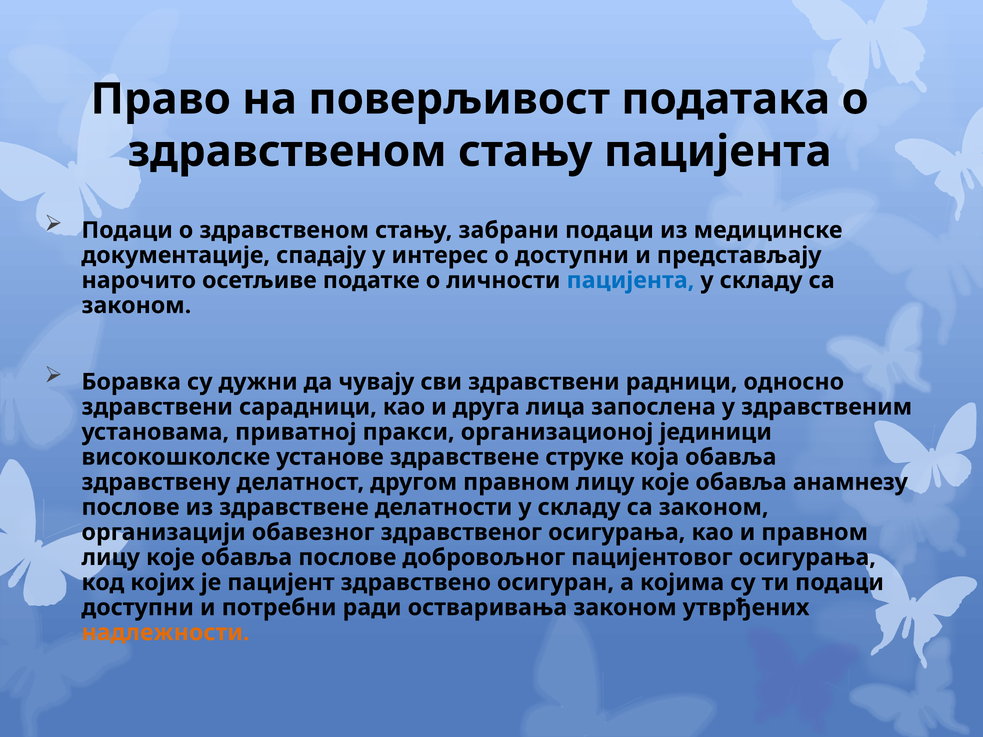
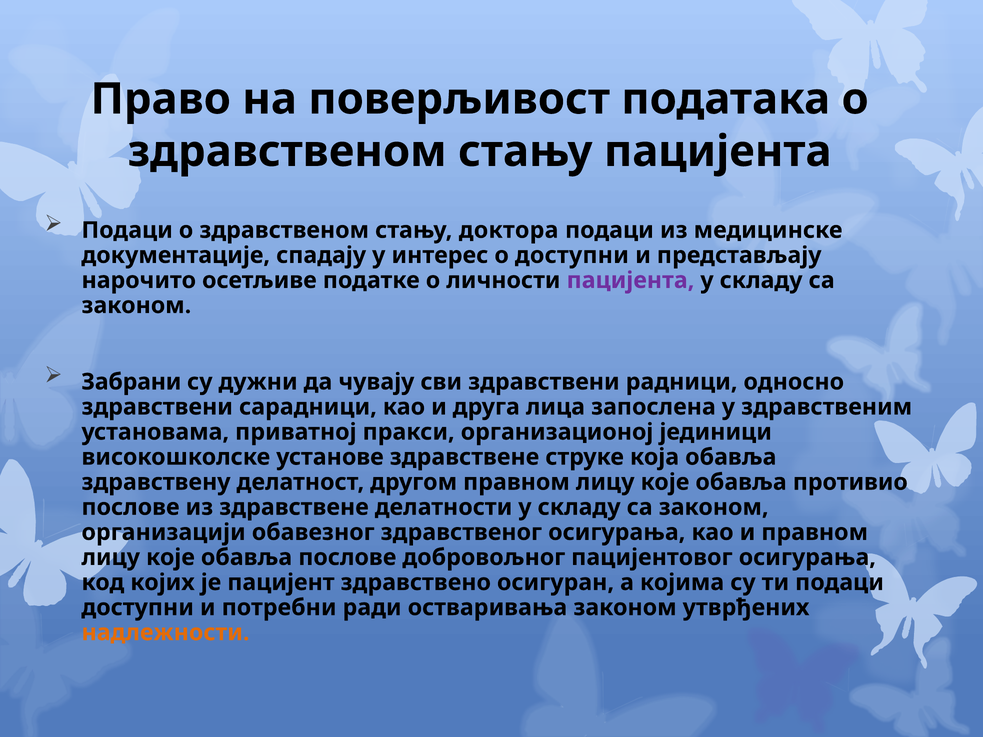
забрани: забрани -> доктора (509, 230)
пацијента colour: blue -> purple (630, 280)
Боравка: Боравка -> Забрани (131, 382)
анамнезу: анамнезу -> противио (850, 482)
